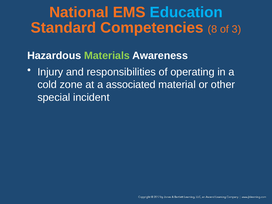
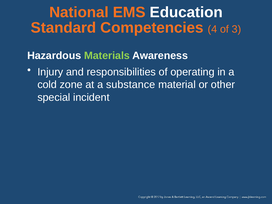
Education colour: light blue -> white (186, 12)
8: 8 -> 4 (212, 29)
associated: associated -> substance (131, 85)
